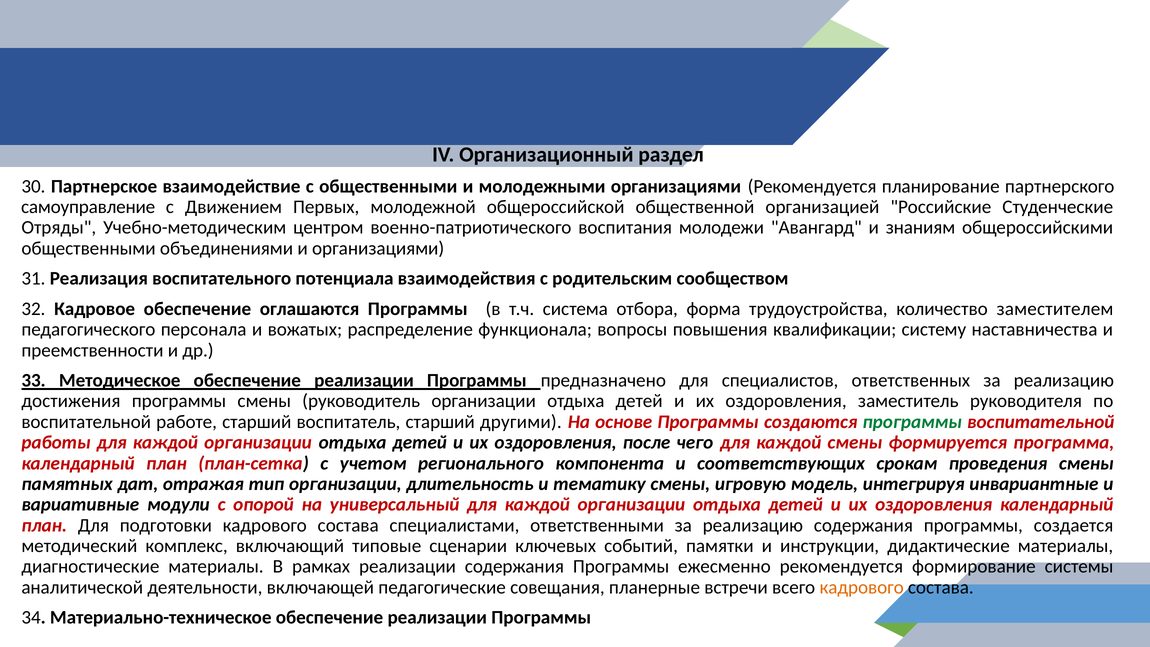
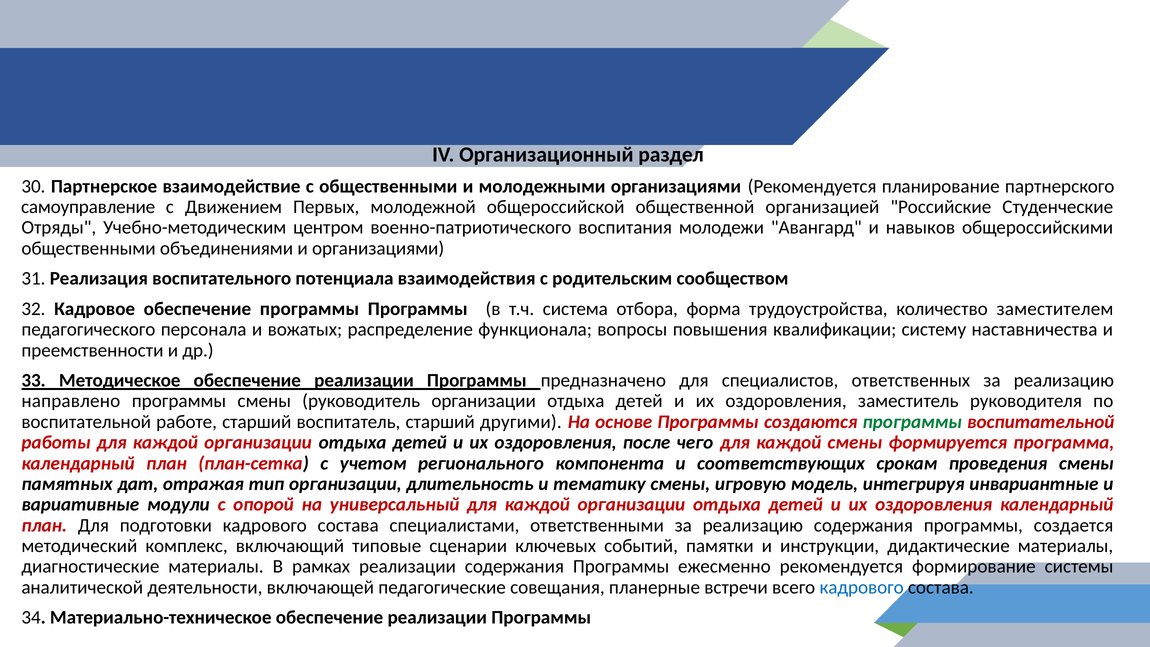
знаниям: знаниям -> навыков (920, 228)
обеспечение оглашаются: оглашаются -> программы (309, 309)
достижения: достижения -> направлено (71, 401)
кадрового colour: orange -> blue (862, 587)
